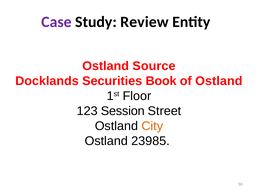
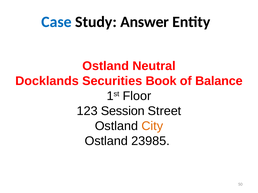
Case colour: purple -> blue (56, 22)
Review: Review -> Answer (145, 22)
Source: Source -> Neutral (154, 66)
of Ostland: Ostland -> Balance (219, 81)
